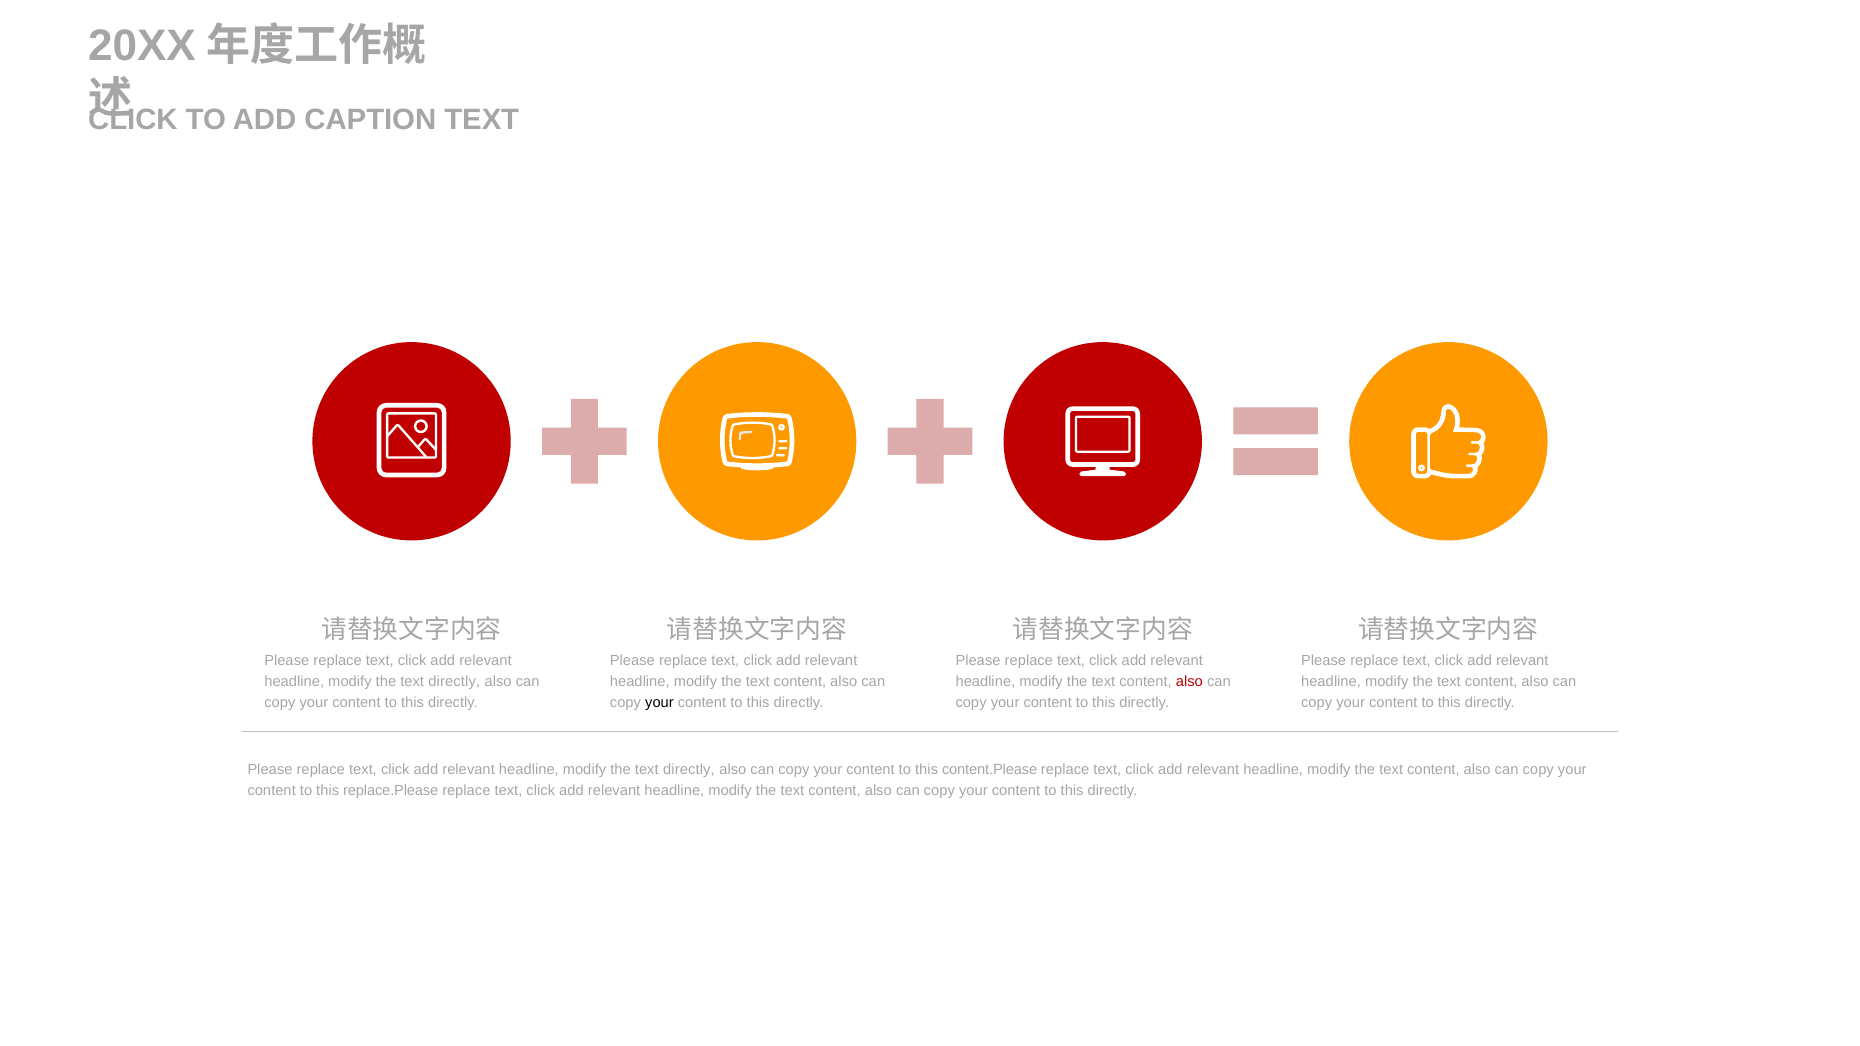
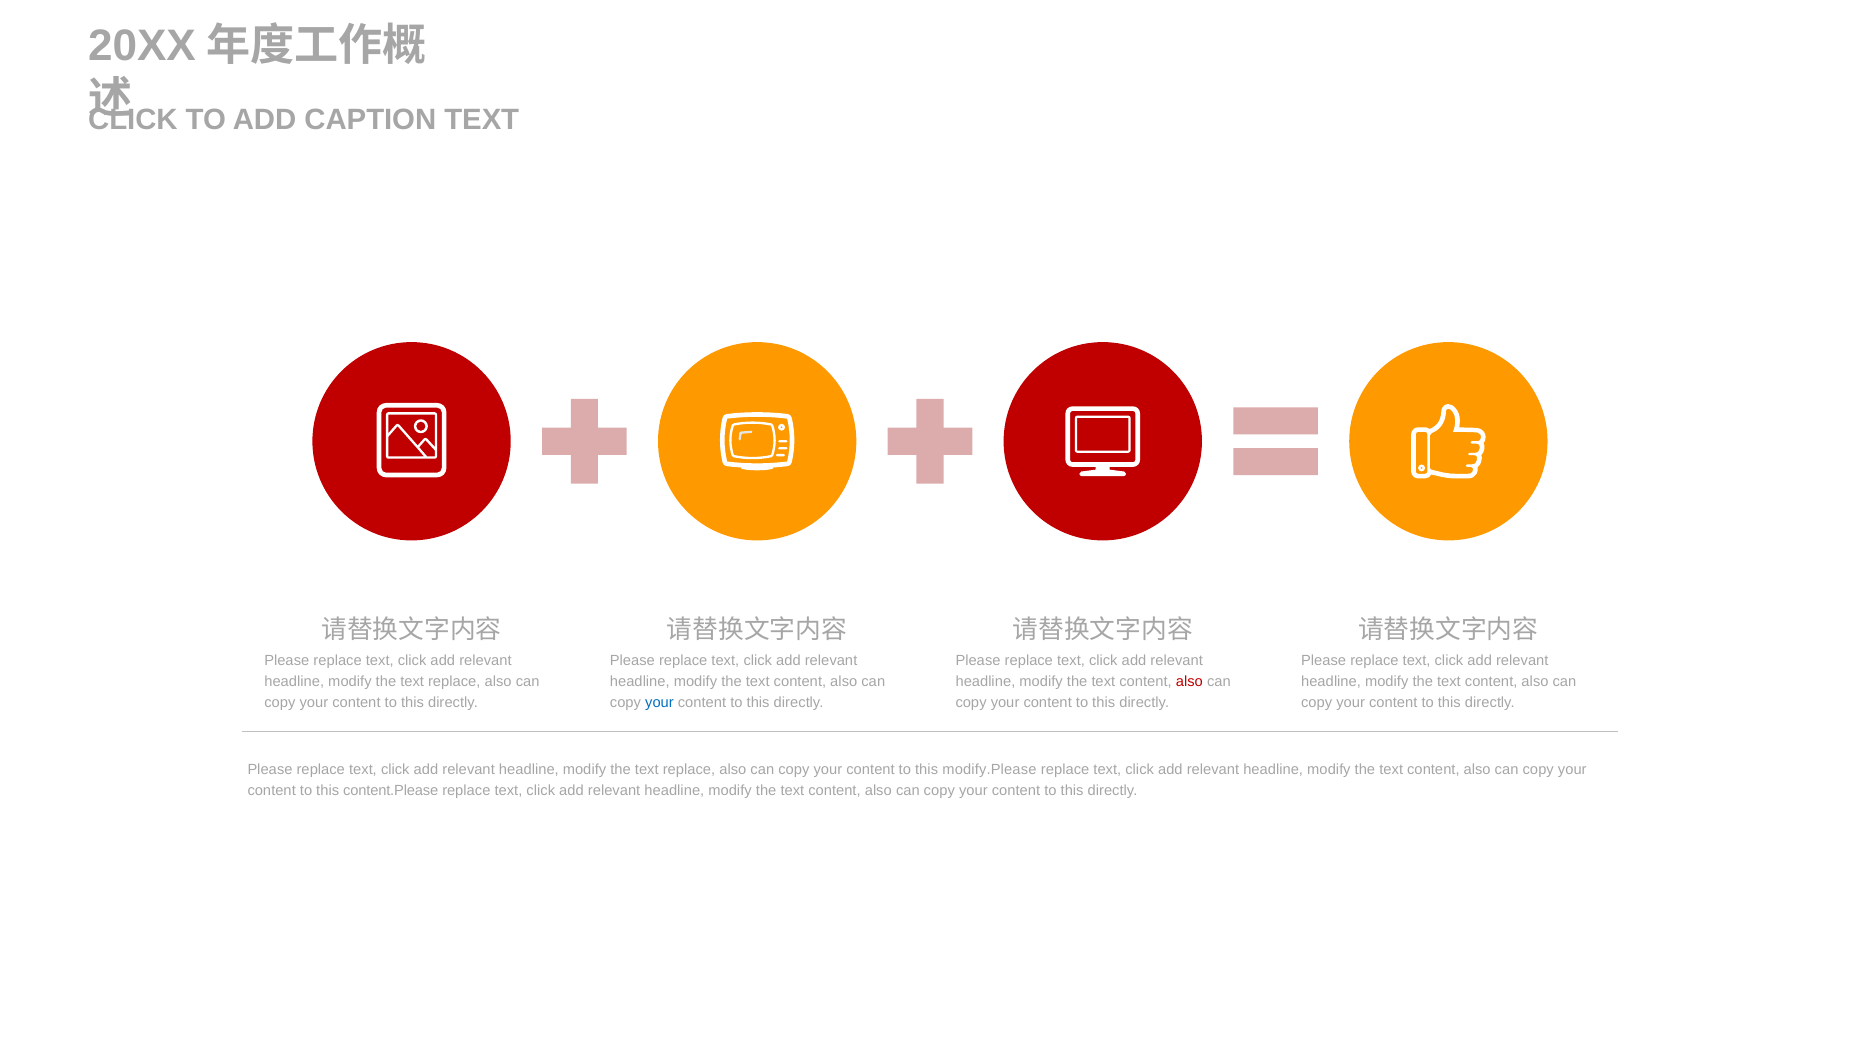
directly: directly -> replace (454, 682)
your colour: black -> blue (660, 703)
directly: directly -> replace (689, 770)
content.Please: content.Please -> modify.Please (989, 770)
replace.Please: replace.Please -> content.Please (391, 791)
